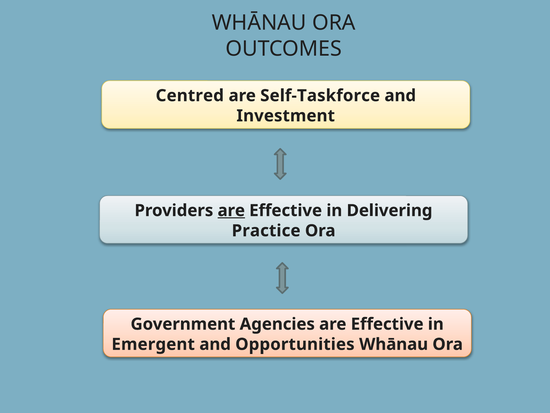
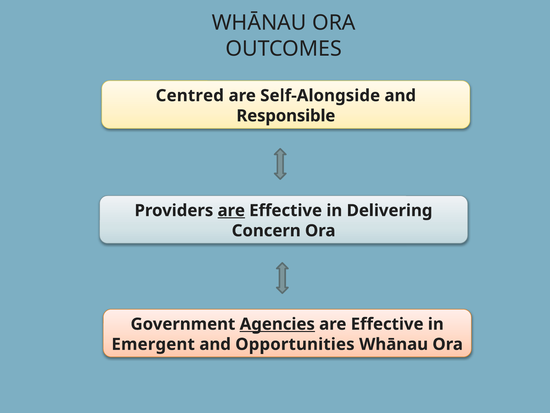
Self-Taskforce: Self-Taskforce -> Self-Alongside (320, 96)
Investment: Investment -> Responsible (286, 116)
Practice: Practice -> Concern (266, 230)
Agencies underline: none -> present (277, 324)
